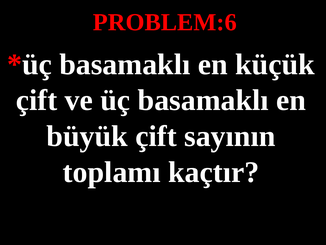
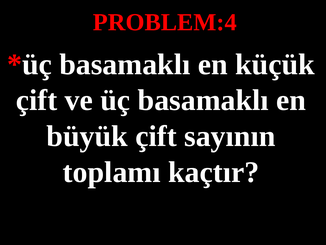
PROBLEM:6: PROBLEM:6 -> PROBLEM:4 (165, 22)
